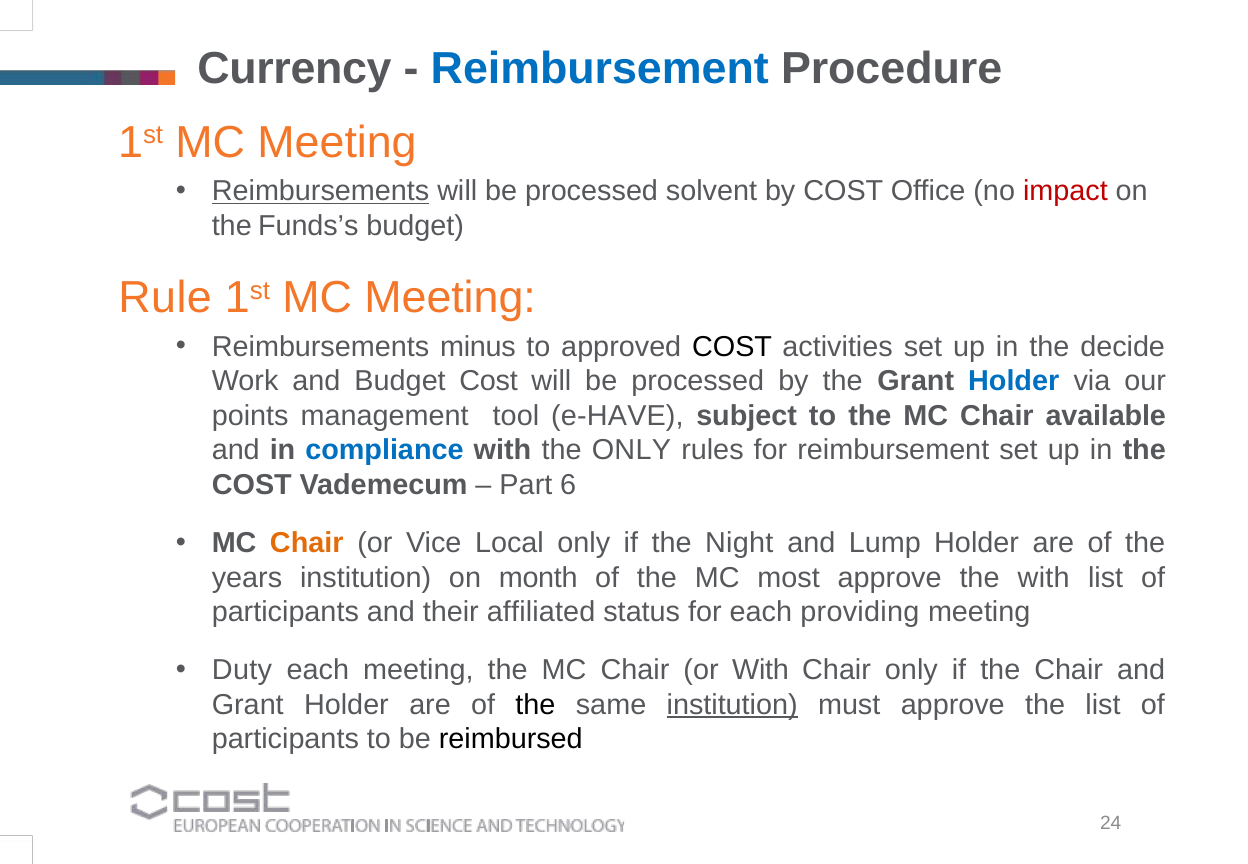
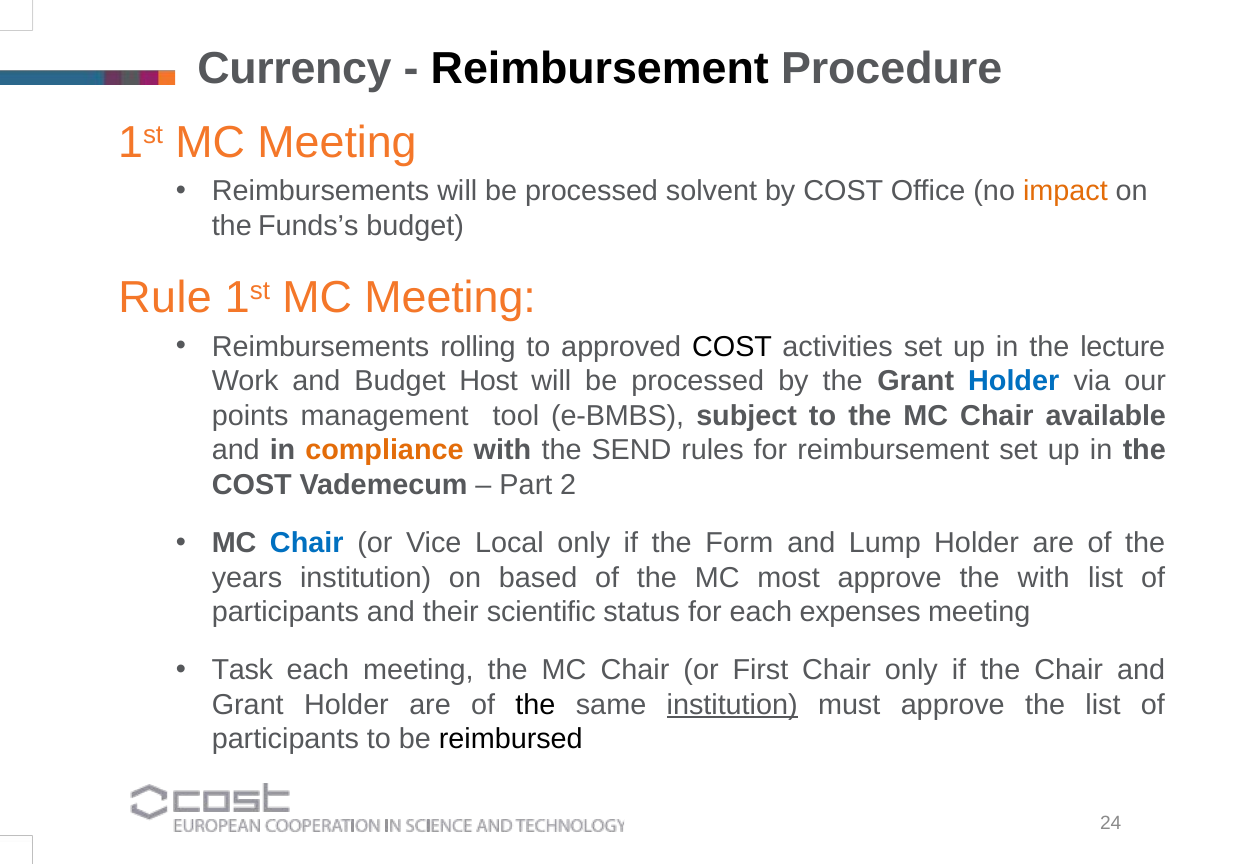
Reimbursement colour: blue -> black (600, 69)
Reimbursements underline: present -> none (321, 191)
impact colour: red -> orange (1065, 191)
minus: minus -> rolling (478, 347)
decide: decide -> lecture (1123, 347)
Budget Cost: Cost -> Host (489, 381)
e-HAVE: e-HAVE -> e-BMBS (618, 416)
compliance colour: blue -> orange (384, 450)
the ONLY: ONLY -> SEND (632, 450)
6: 6 -> 2 (568, 485)
Chair colour: orange -> blue (307, 543)
Night: Night -> Form (739, 543)
month: month -> based (538, 578)
affiliated: affiliated -> scientific (541, 612)
providing: providing -> expenses (860, 612)
Duty: Duty -> Task (242, 670)
or With: With -> First (760, 670)
